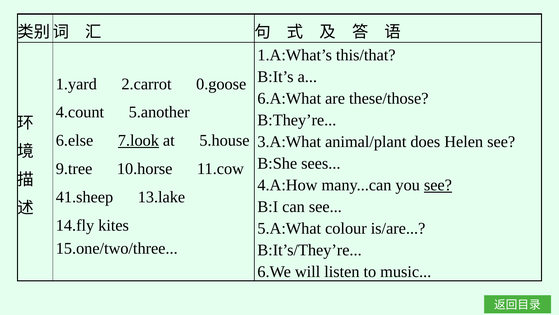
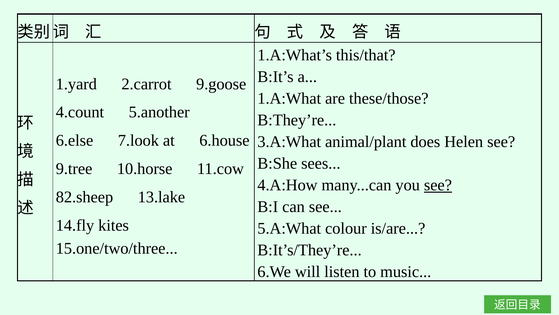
0.goose: 0.goose -> 9.goose (221, 84)
6.A:What: 6.A:What -> 1.A:What (289, 98)
7.look underline: present -> none (138, 140)
5.house: 5.house -> 6.house (224, 140)
41.sheep: 41.sheep -> 82.sheep (84, 197)
